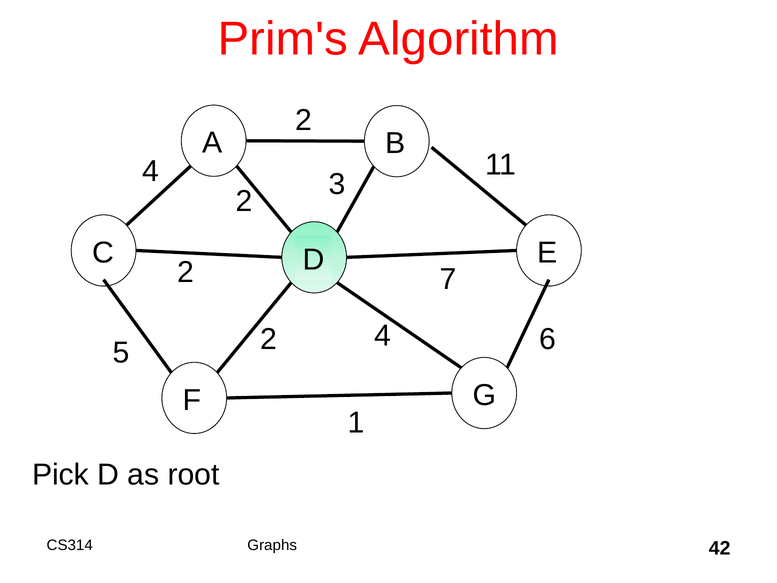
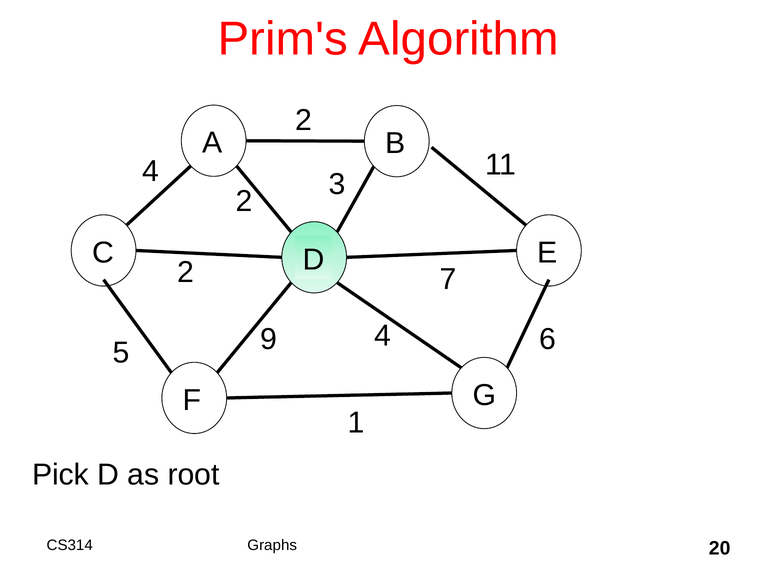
5 2: 2 -> 9 (269, 339)
42: 42 -> 20 (720, 548)
